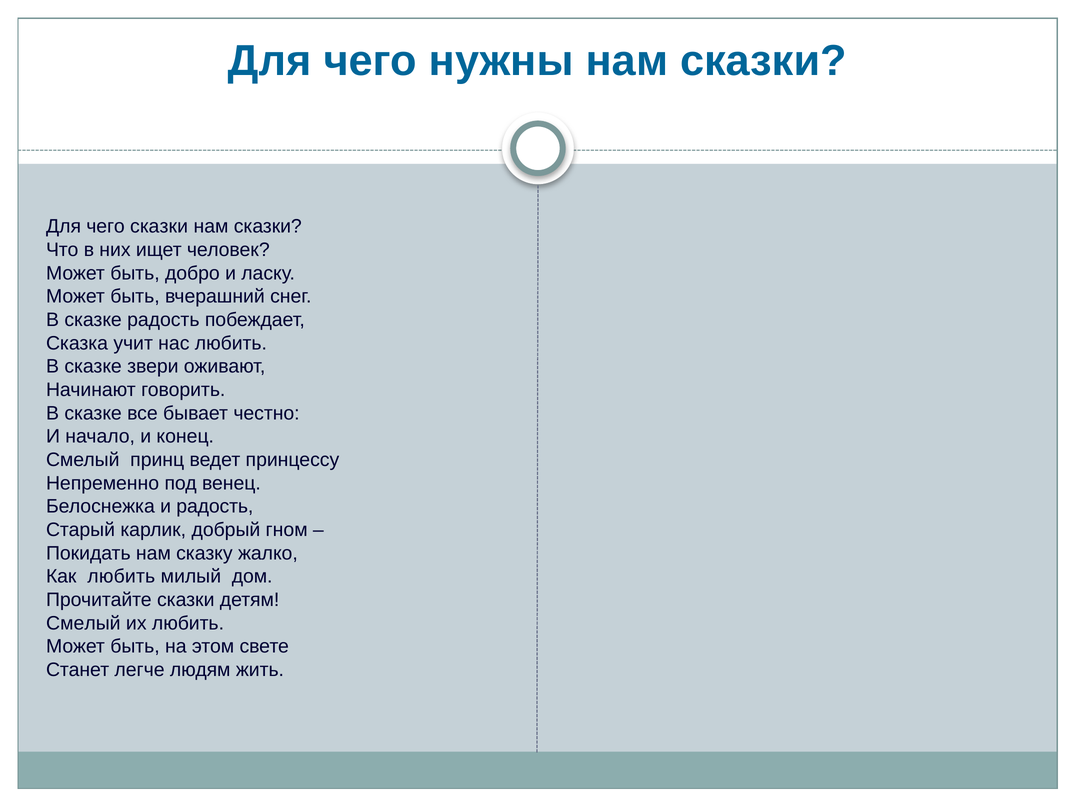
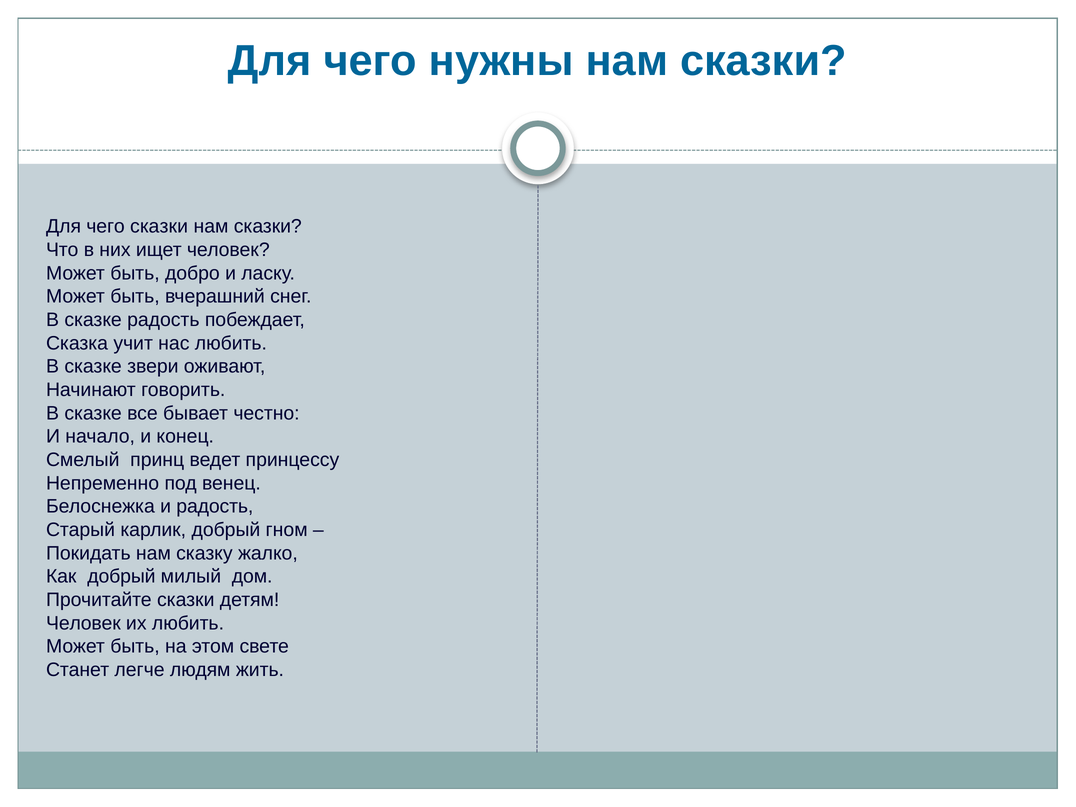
Как любить: любить -> добрый (121, 577)
Смелый: Смелый -> Человек (83, 623)
